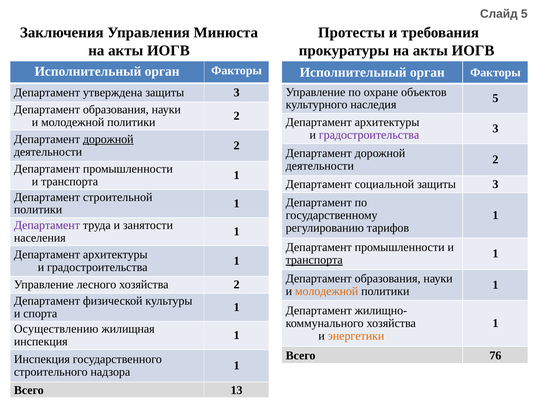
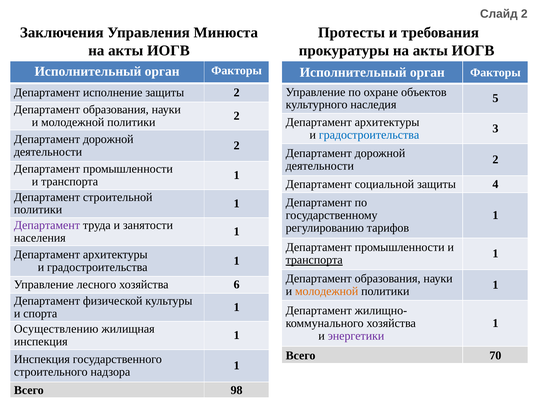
Слайд 5: 5 -> 2 (524, 14)
утверждена: утверждена -> исполнение (113, 92)
3: 3 -> 2 (237, 92)
градостроительства colour: purple -> blue (369, 135)
дорожной underline: present -> none (108, 139)
социальной защиты 3: 3 -> 4 (495, 184)
хозяйства 2: 2 -> 6 (237, 284)
энергетики colour: orange -> purple (356, 335)
76: 76 -> 70 (495, 355)
13: 13 -> 98 (237, 390)
